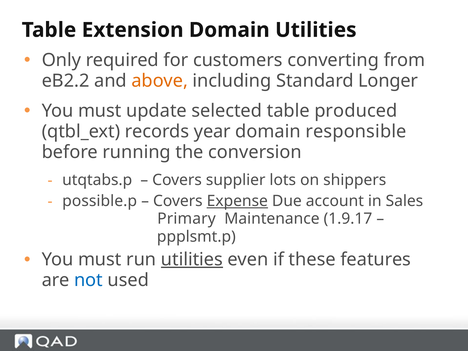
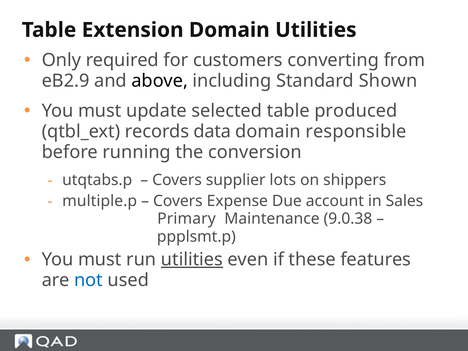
eB2.2: eB2.2 -> eB2.9 (66, 81)
above colour: orange -> black (160, 81)
Longer: Longer -> Shown (388, 81)
year: year -> data (212, 132)
possible.p: possible.p -> multiple.p (100, 201)
Expense underline: present -> none (237, 201)
1.9.17: 1.9.17 -> 9.0.38 (348, 219)
